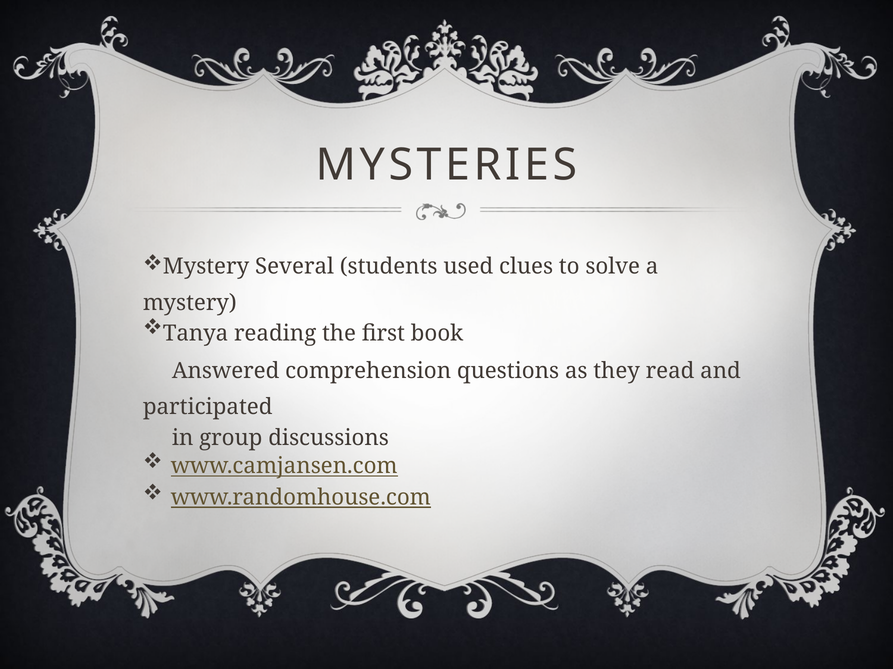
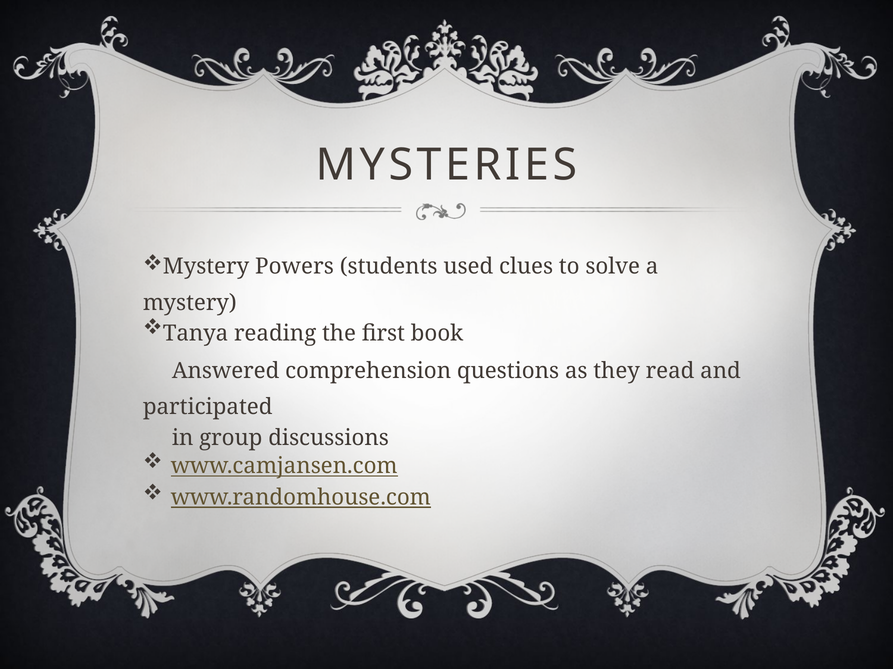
Several: Several -> Powers (294, 267)
